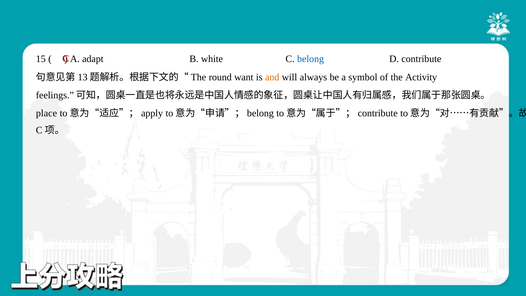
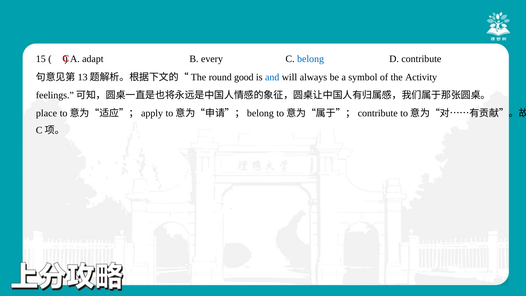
white: white -> every (212, 59)
want: want -> good (244, 77)
and colour: orange -> blue (272, 77)
